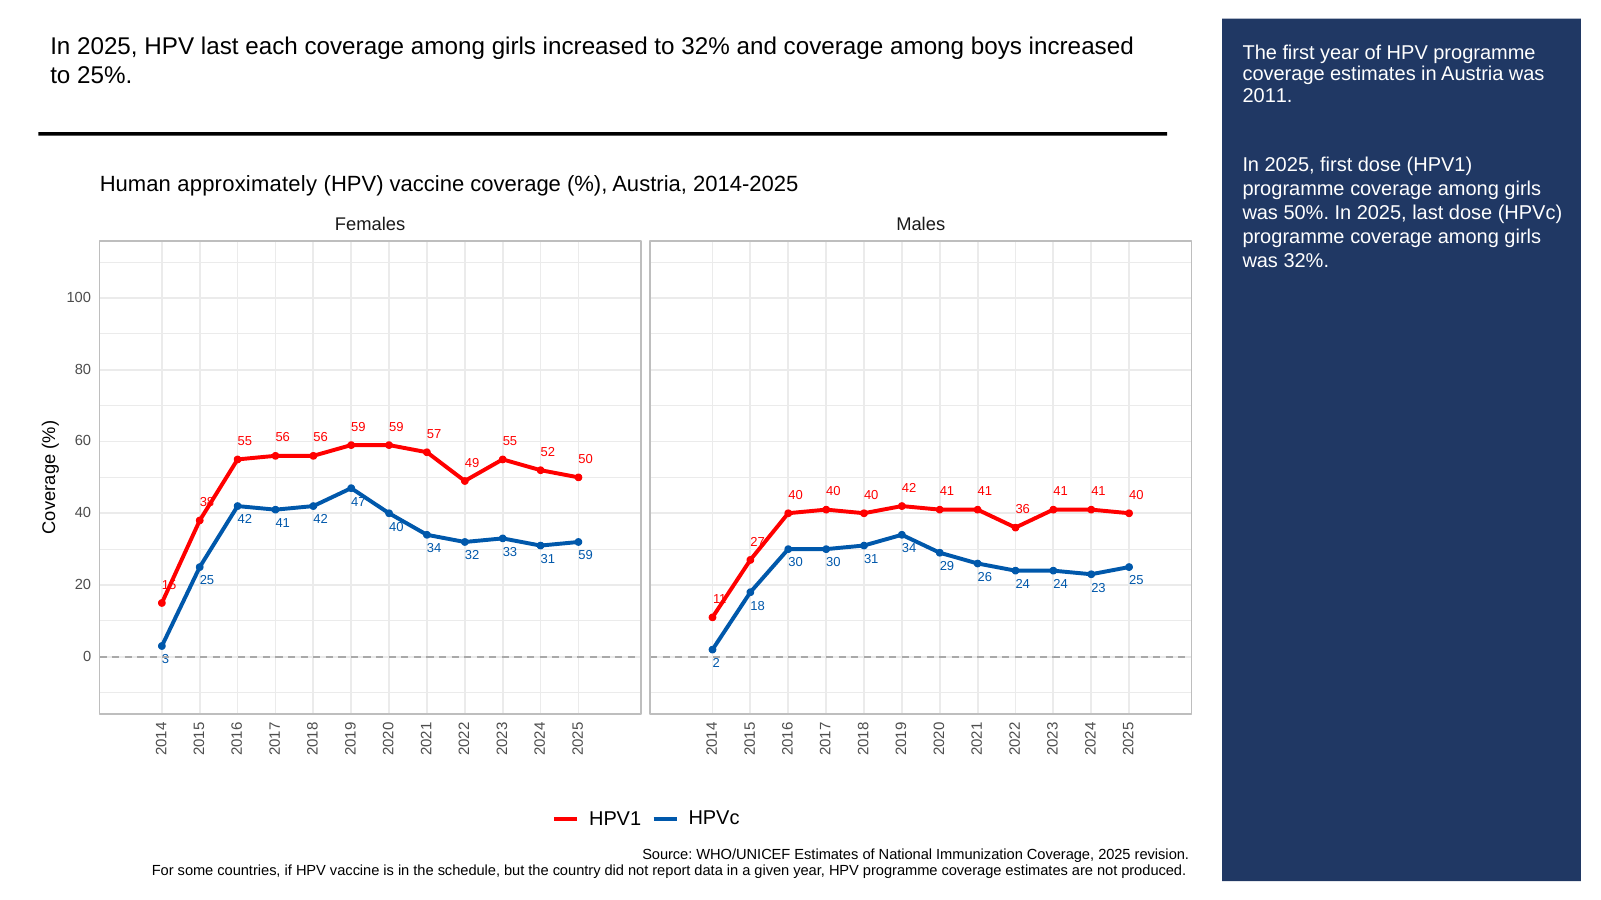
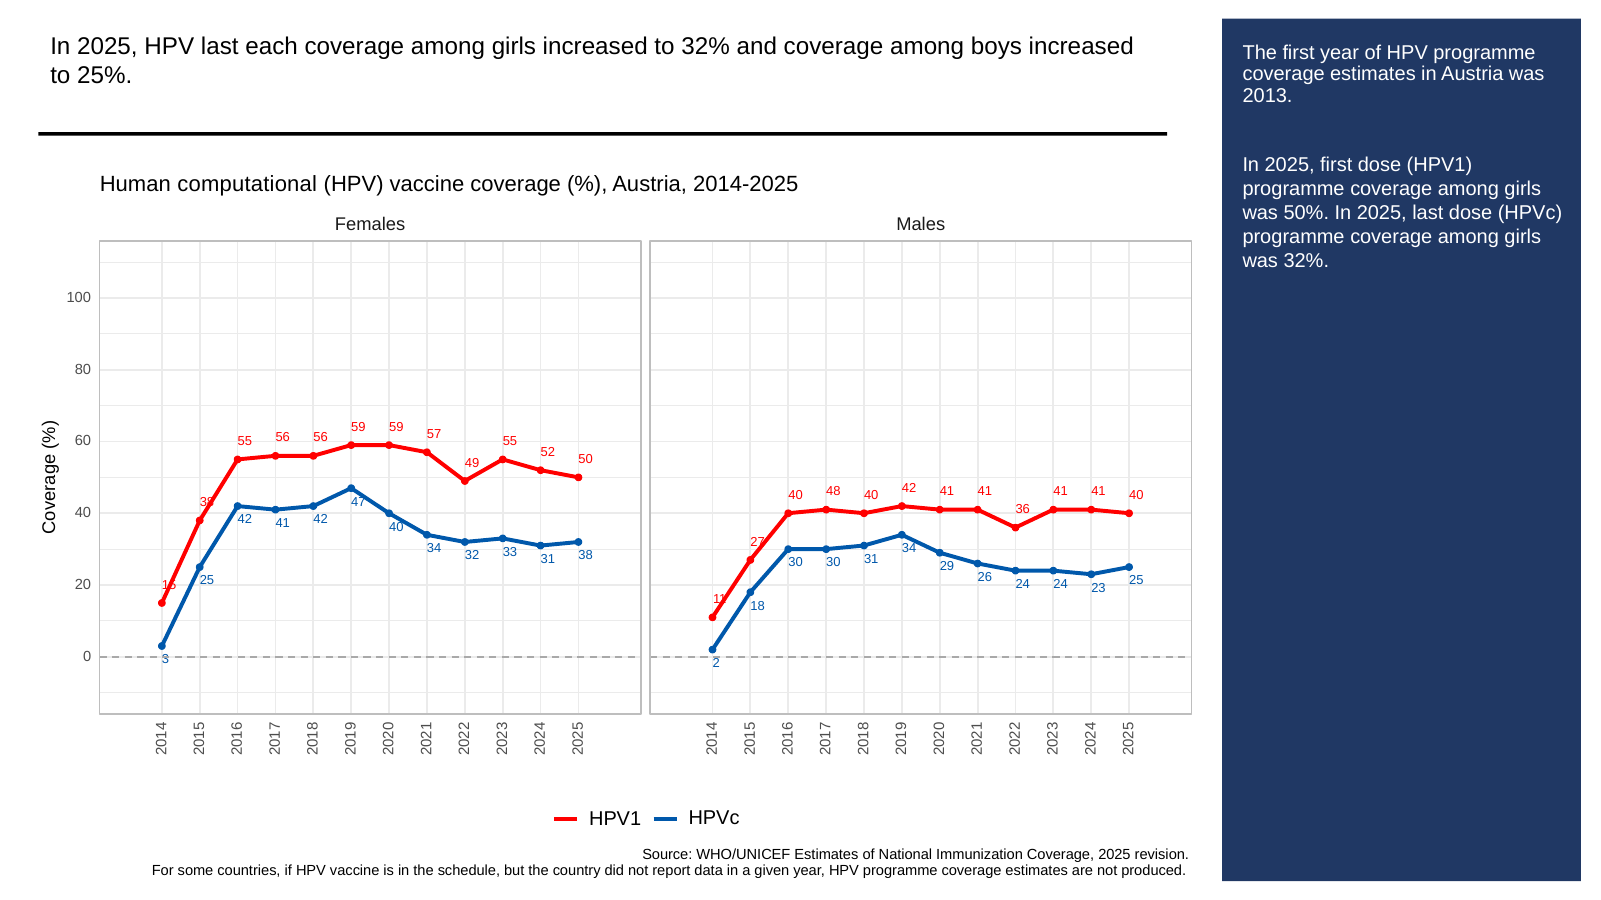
2011: 2011 -> 2013 (1268, 96)
approximately: approximately -> computational (247, 184)
40: 40 -> 48 (833, 492)
31 59: 59 -> 38 (586, 556)
